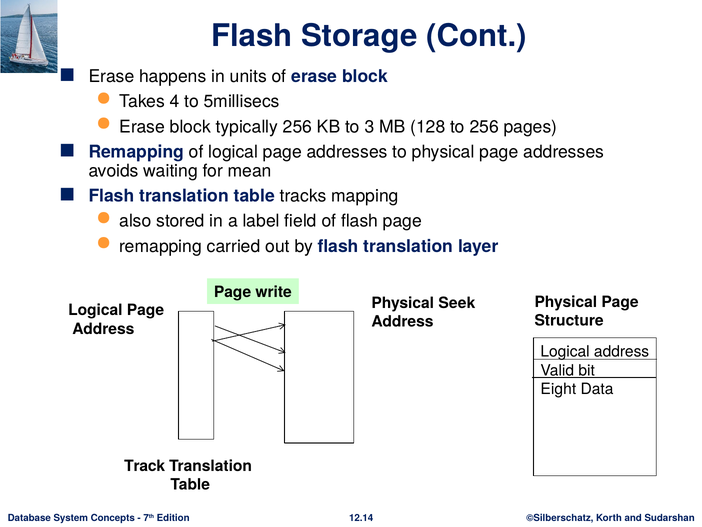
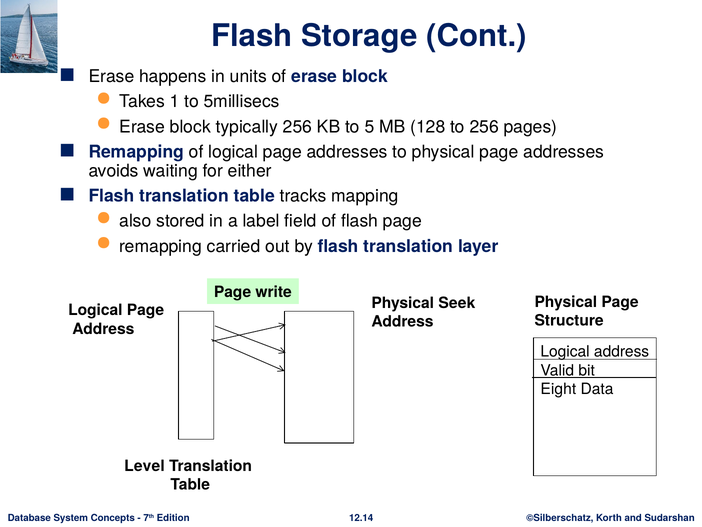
4: 4 -> 1 (175, 102)
3: 3 -> 5 (369, 127)
mean: mean -> either (250, 171)
Track: Track -> Level (144, 465)
